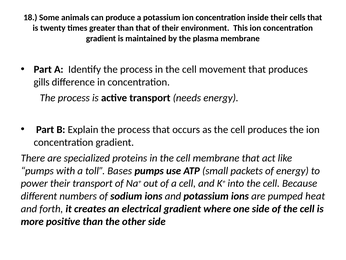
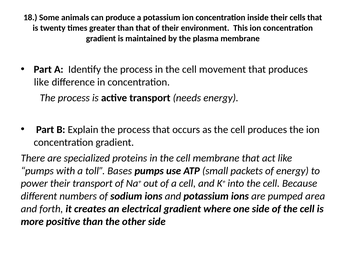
gills: gills -> like (41, 82)
heat: heat -> area (315, 196)
